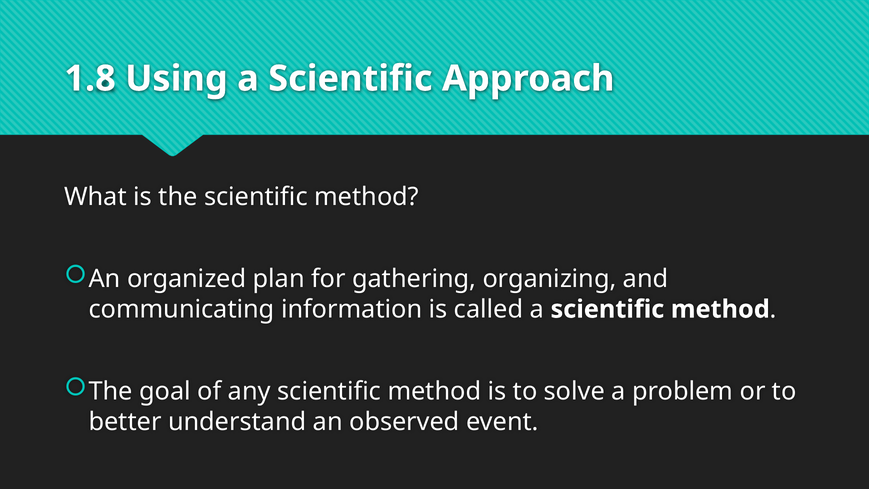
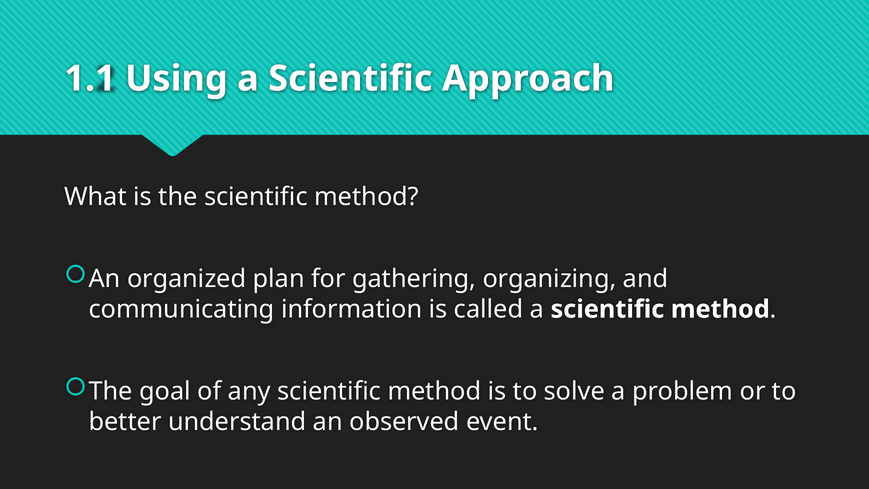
1.8: 1.8 -> 1.1 (90, 79)
